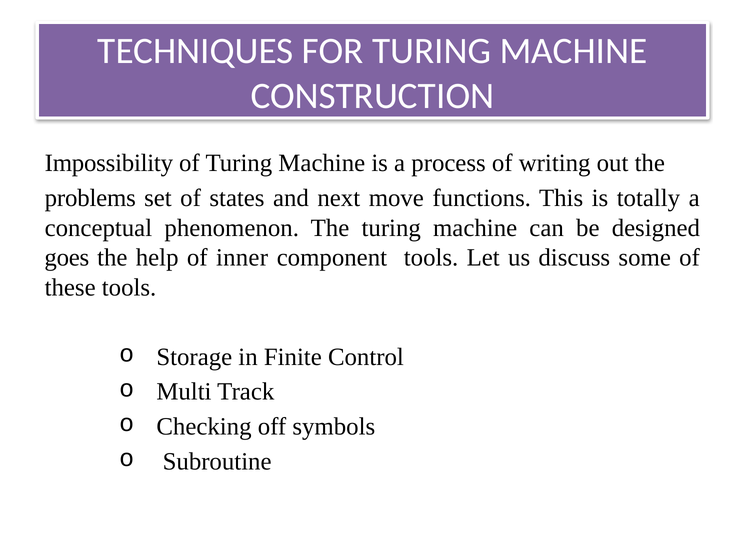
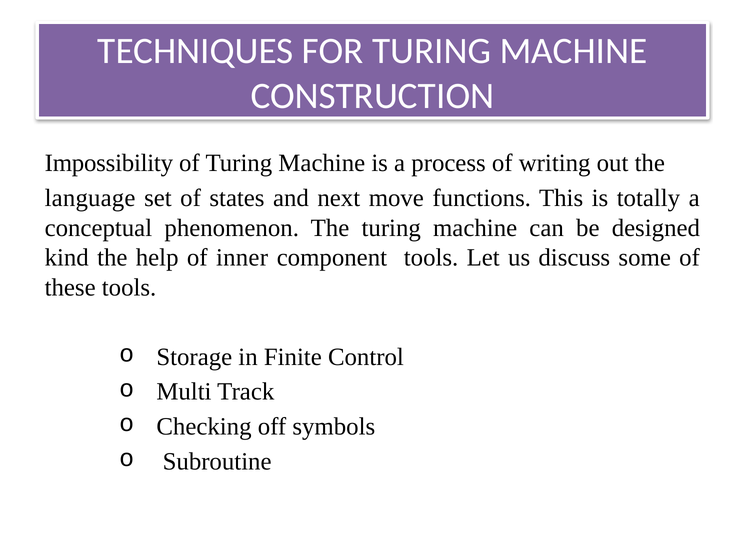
problems: problems -> language (90, 198)
goes: goes -> kind (67, 258)
